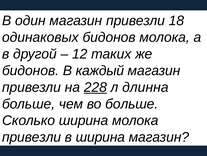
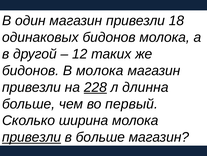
В каждый: каждый -> молока (100, 70)
во больше: больше -> первый (132, 103)
привезли underline: none -> present (32, 137)
в ширина: ширина -> больше (100, 137)
